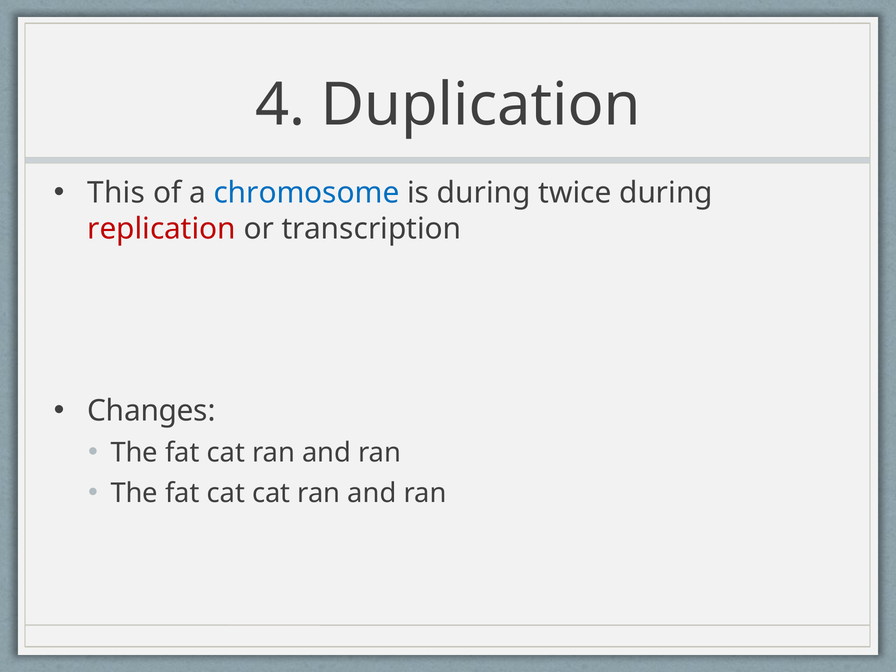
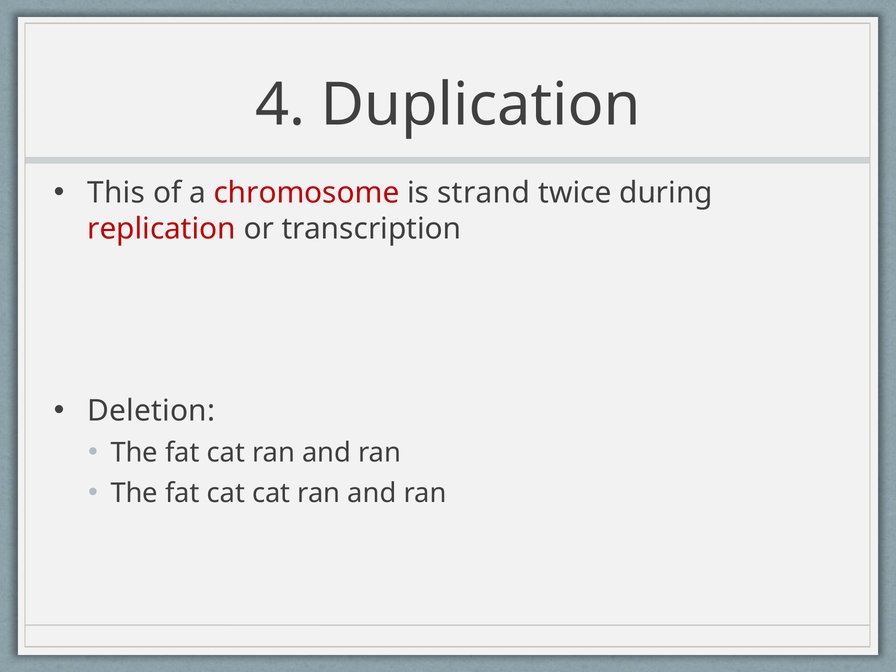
chromosome colour: blue -> red (307, 193)
is during: during -> strand (484, 193)
Changes: Changes -> Deletion (151, 411)
